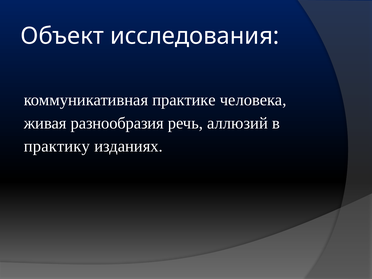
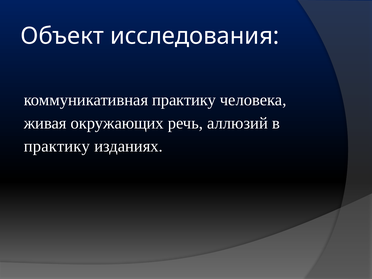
коммуникативная практике: практике -> практику (184, 100)
разнообразия: разнообразия -> окружающих (117, 123)
